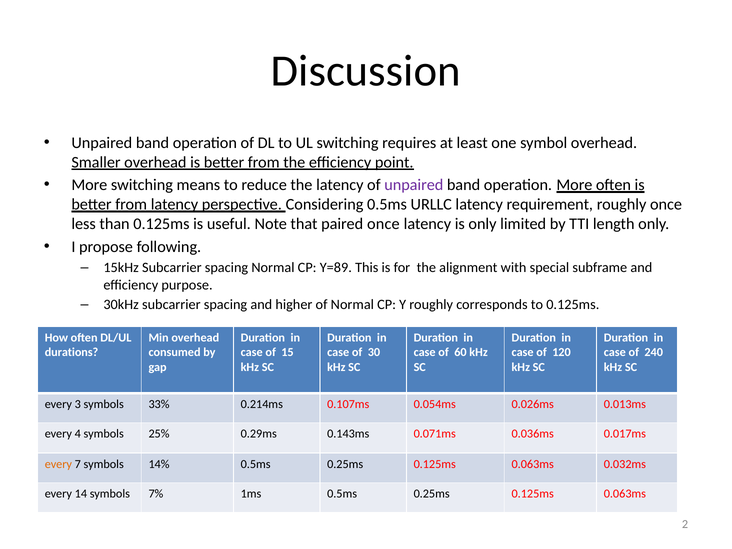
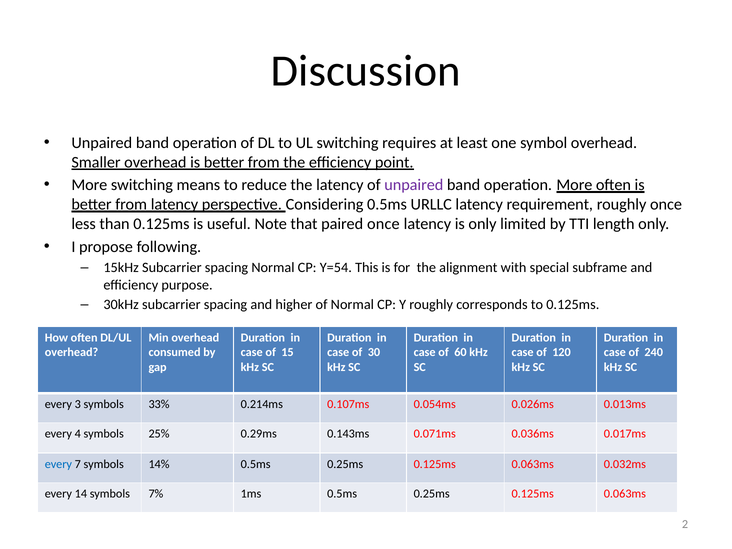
Y=89: Y=89 -> Y=54 (336, 268)
durations: durations -> overhead (71, 352)
every colour: orange -> blue (58, 464)
